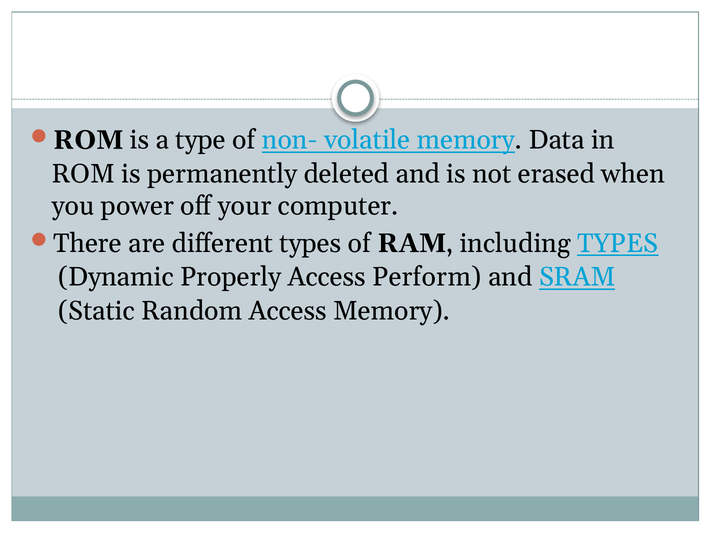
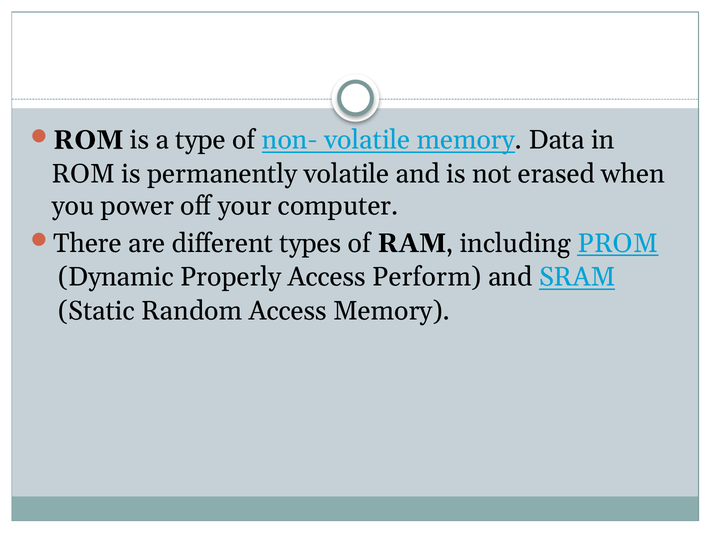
permanently deleted: deleted -> volatile (347, 174)
including TYPES: TYPES -> PROM (618, 243)
